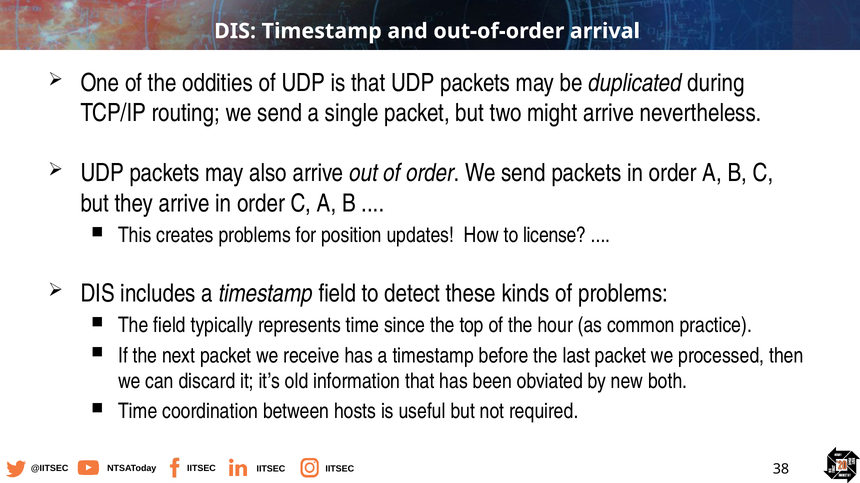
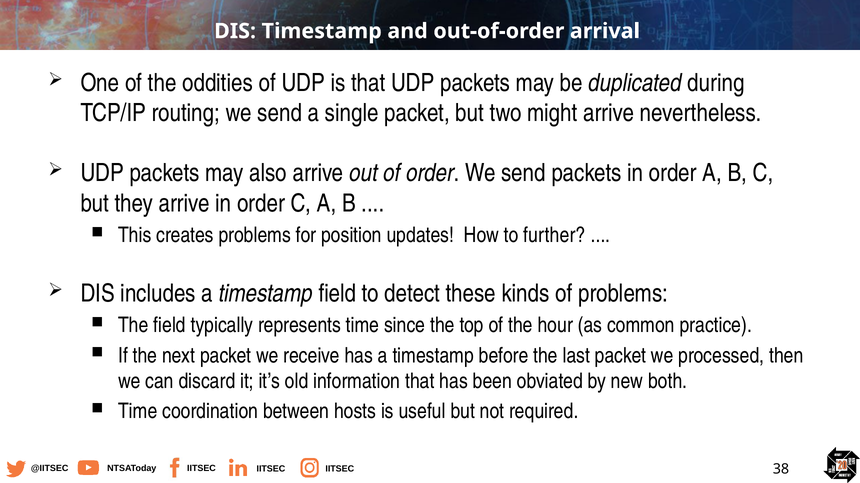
license: license -> further (554, 236)
